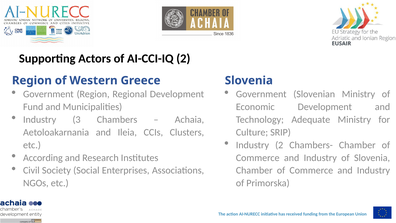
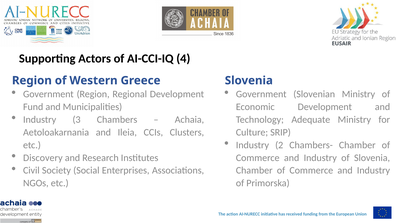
AI-CCI-IQ 2: 2 -> 4 (183, 58)
According: According -> Discovery (43, 158)
